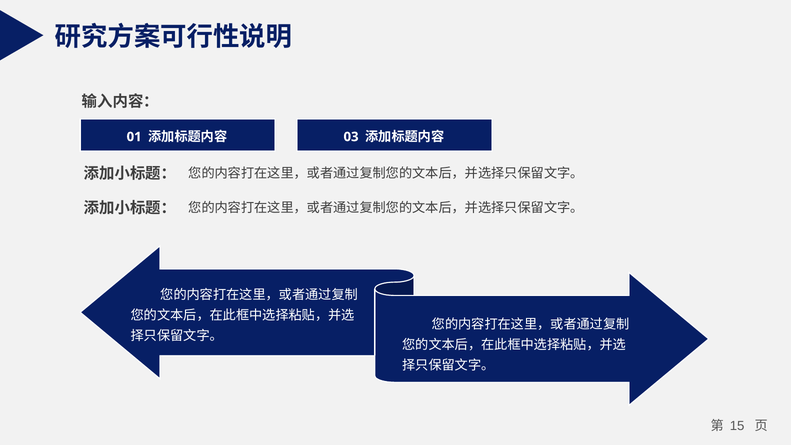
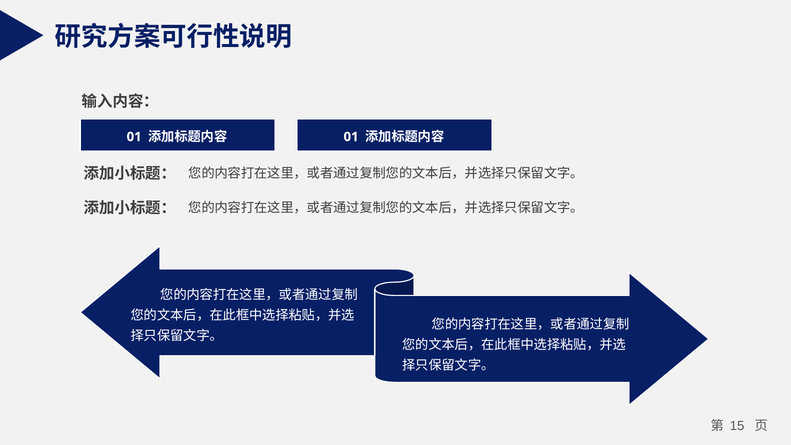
03: 03 -> 01 (351, 137)
